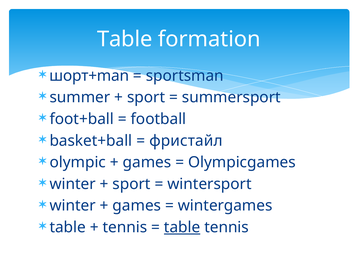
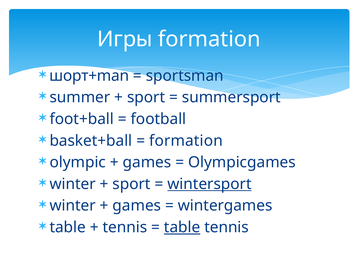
Table: Table -> Игры (125, 39)
фристайл: фристайл -> formation (186, 141)
wintersport underline: none -> present (209, 184)
